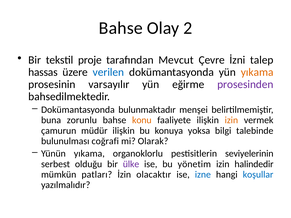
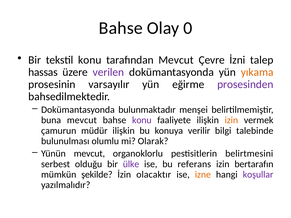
2: 2 -> 0 (188, 28)
tekstil proje: proje -> konu (90, 60)
verilen colour: blue -> purple (108, 72)
buna zorunlu: zorunlu -> mevcut (82, 120)
konu colour: orange -> purple (142, 120)
yoksa: yoksa -> verilir (199, 131)
coğrafi: coğrafi -> olumlu (105, 141)
Yünün yıkama: yıkama -> mevcut (89, 154)
seviyelerinin: seviyelerinin -> belirtmesini (249, 154)
yönetim: yönetim -> referans (194, 164)
halindedir: halindedir -> bertarafın (254, 164)
patları: patları -> şekilde (97, 175)
izne colour: blue -> orange (203, 175)
koşullar colour: blue -> purple (258, 175)
